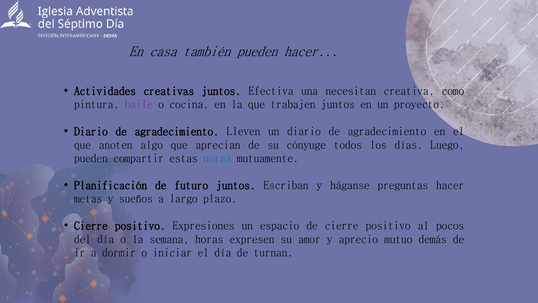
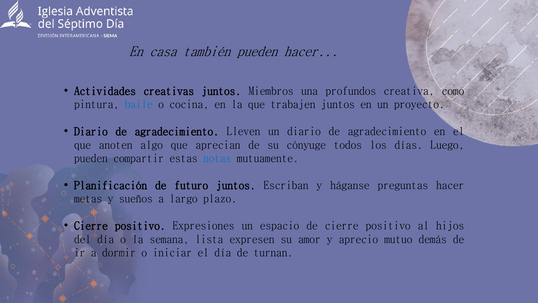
Efectiva: Efectiva -> Miembros (271, 91)
necesitan: necesitan -> profundos (351, 91)
baile colour: purple -> blue (139, 104)
pocos: pocos -> hijos (450, 226)
horas: horas -> lista (209, 239)
